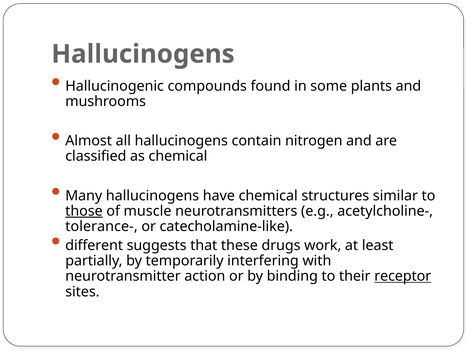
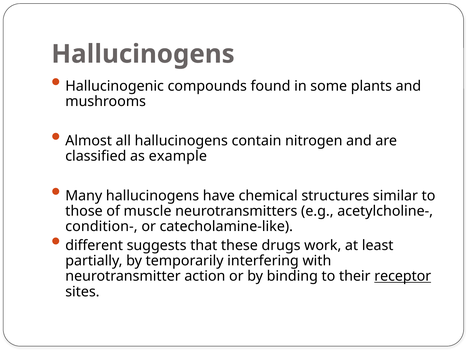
as chemical: chemical -> example (178, 156)
those underline: present -> none (84, 211)
tolerance-: tolerance- -> condition- (101, 226)
